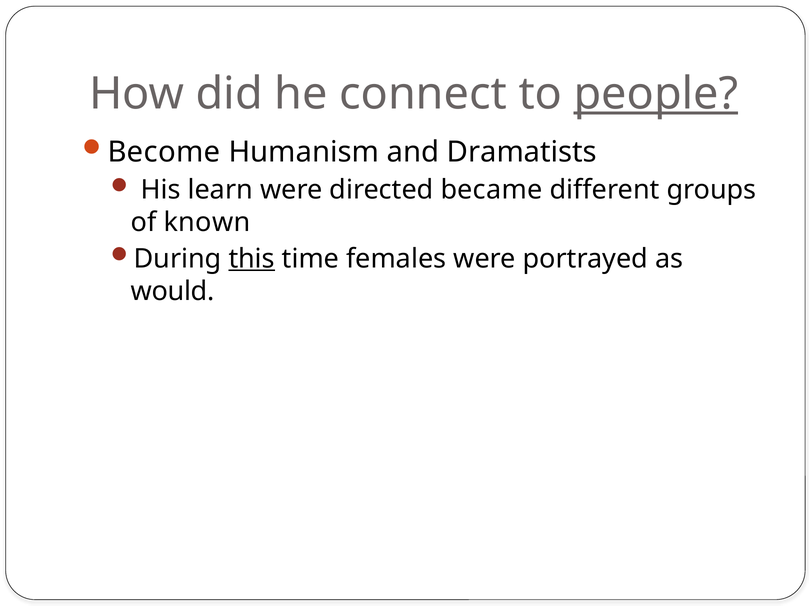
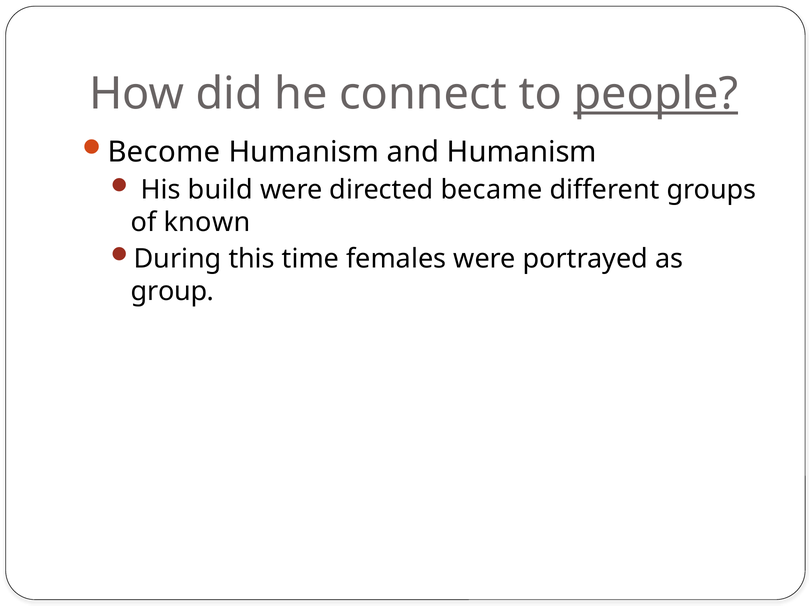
and Dramatists: Dramatists -> Humanism (522, 152)
learn: learn -> build (220, 190)
this underline: present -> none (252, 259)
would: would -> group (172, 291)
